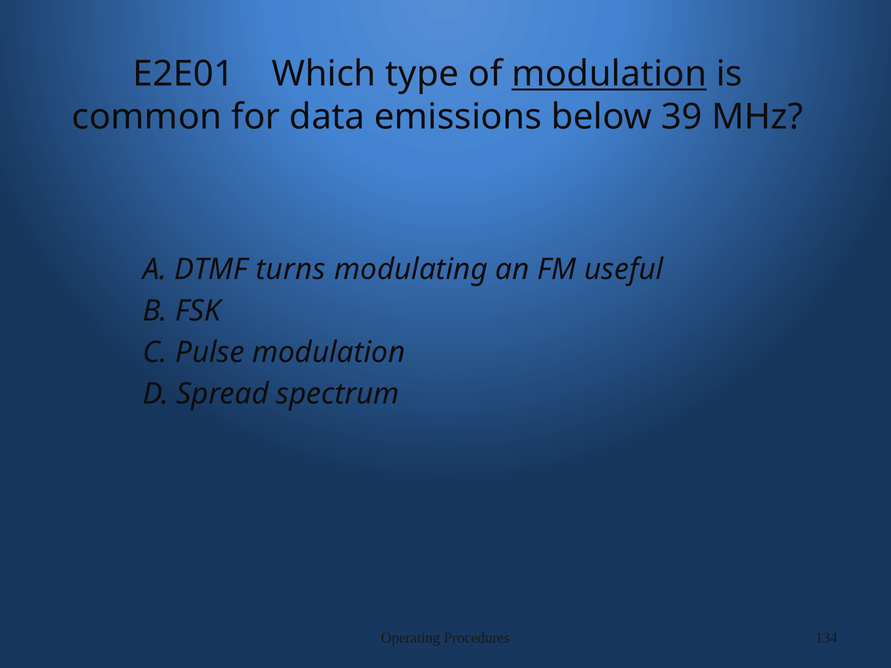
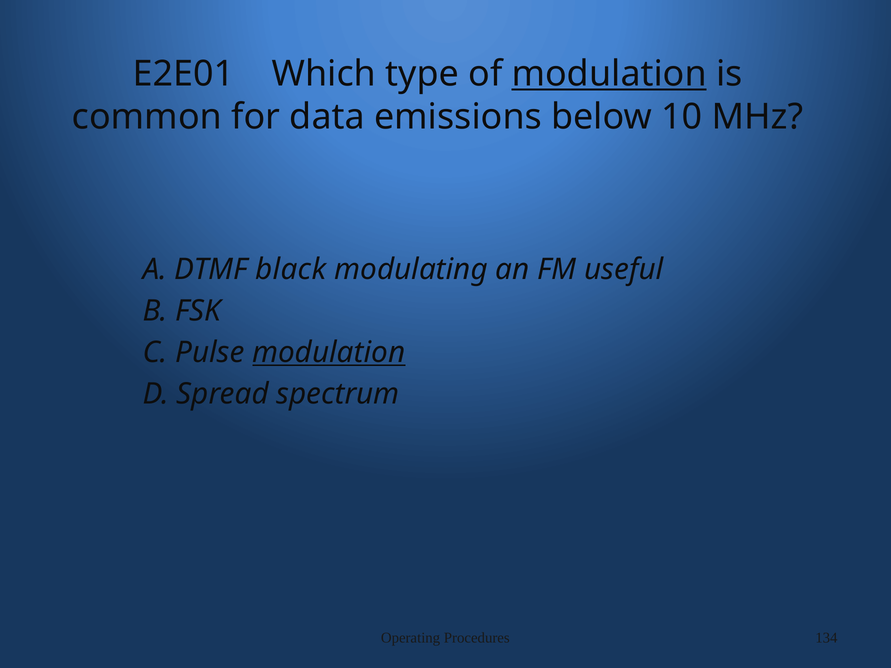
39: 39 -> 10 (682, 117)
turns: turns -> black (291, 269)
modulation underline: none -> present (329, 353)
